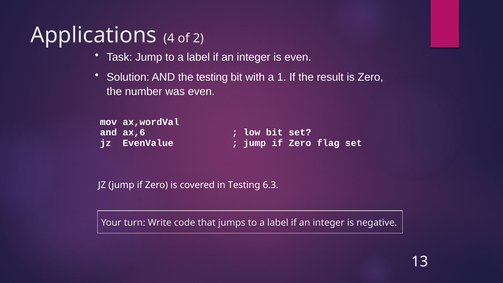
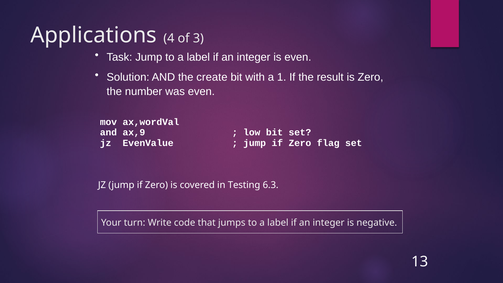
2: 2 -> 3 (198, 38)
the testing: testing -> create (212, 77)
ax,6: ax,6 -> ax,9 (134, 133)
